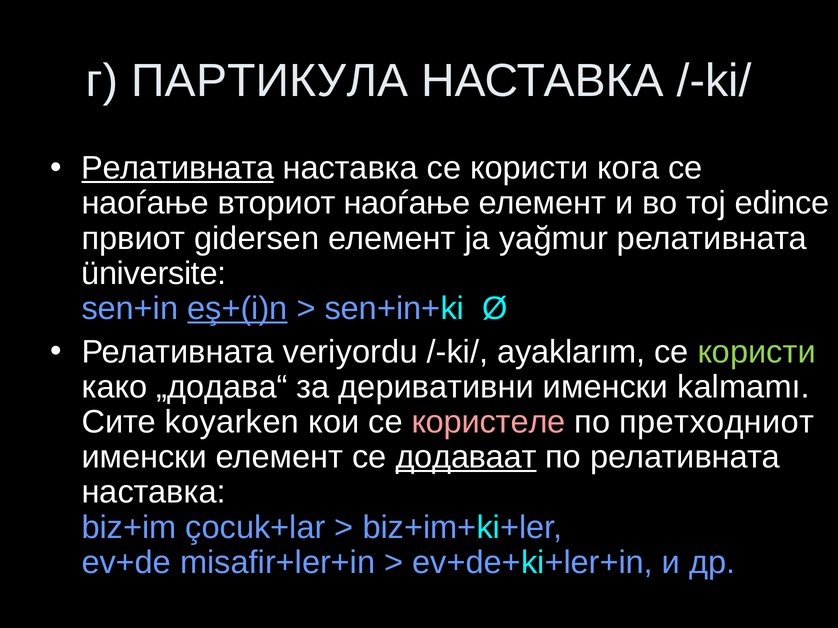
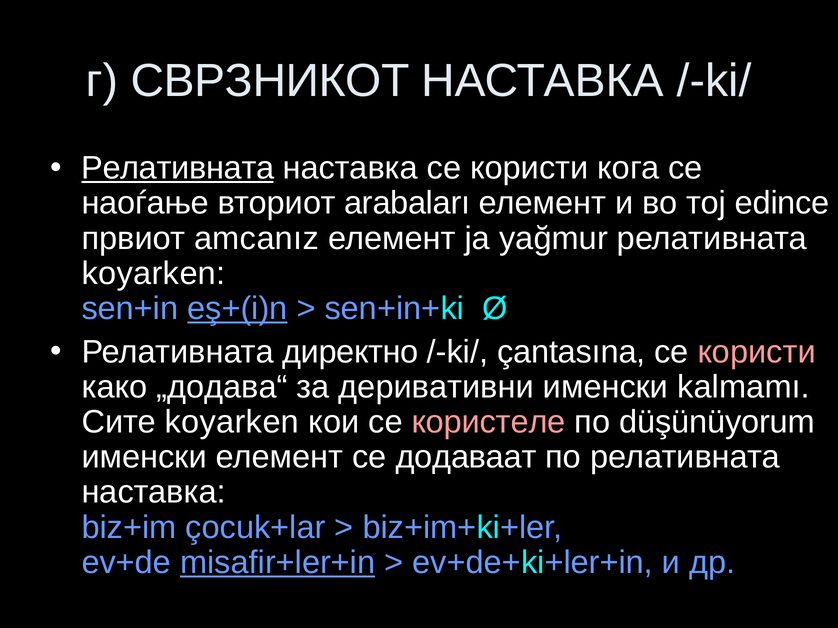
ПАРТИКУЛА: ПАРТИКУЛА -> СВРЗНИКОТ (270, 81)
вториот наоѓање: наоѓање -> arabaları (407, 203)
gidersen: gidersen -> amcanız (257, 239)
üniversite: üniversite -> koyarken (154, 274)
veriyordu: veriyordu -> директно (350, 352)
ayaklarım: ayaklarım -> çantasına (571, 352)
користи colour: light green -> pink (757, 352)
претходниот: претходниот -> düşünüyorum (717, 422)
додаваат underline: present -> none (466, 458)
misafir+ler+in underline: none -> present (278, 563)
